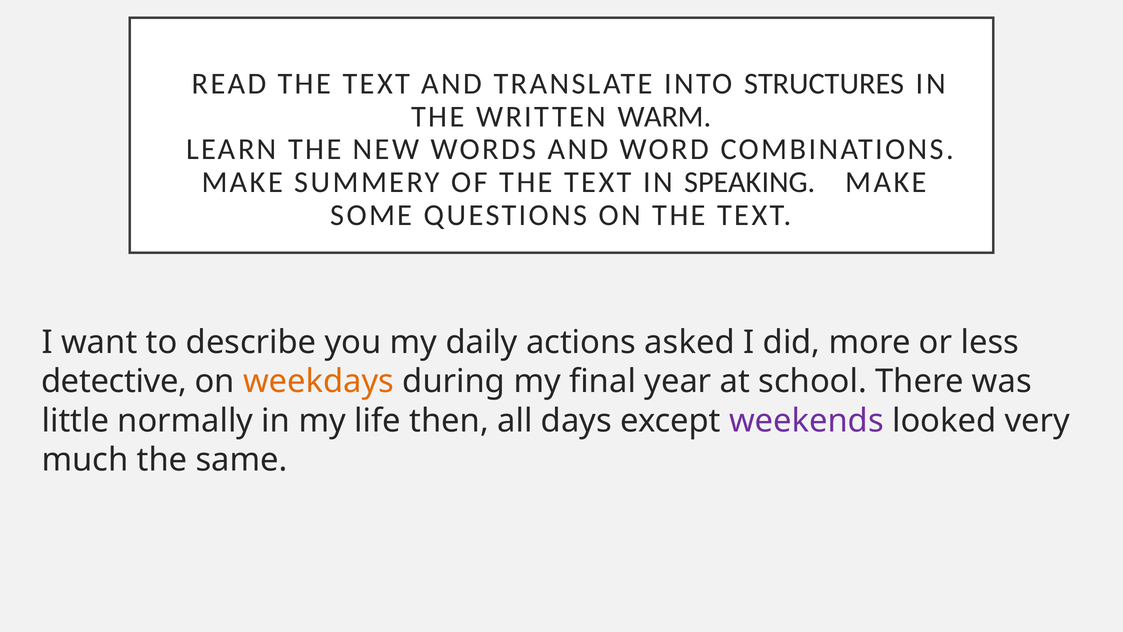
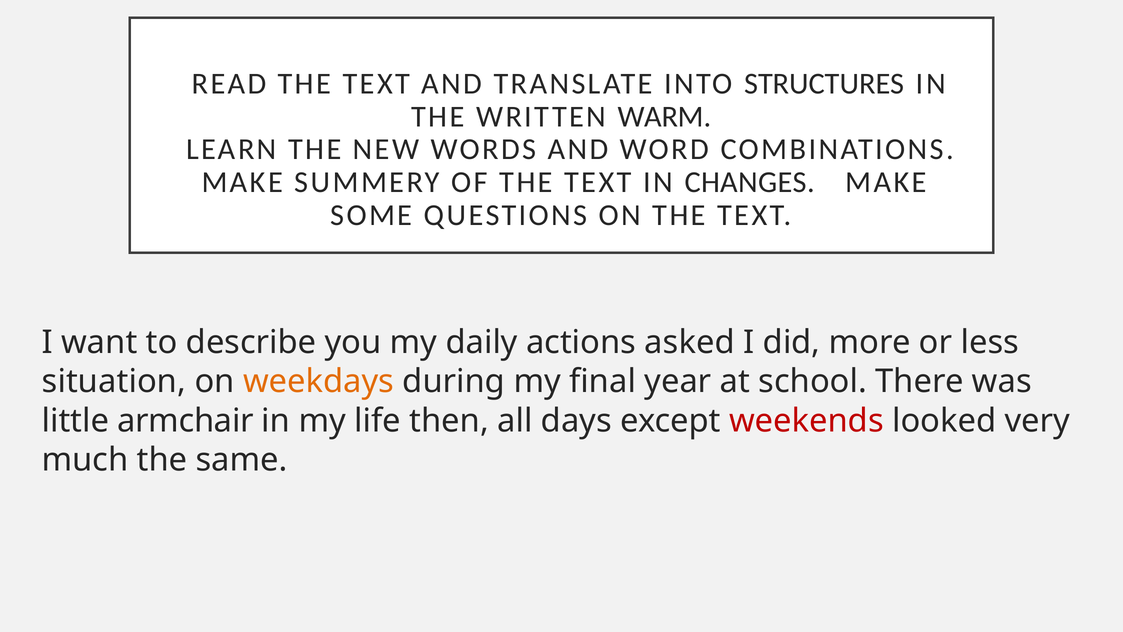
SPEAKING: SPEAKING -> CHANGES (750, 182)
detective: detective -> situation (114, 381)
normally: normally -> armchair (185, 421)
weekends colour: purple -> red (807, 421)
